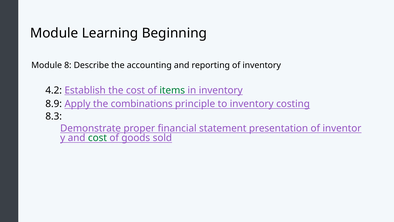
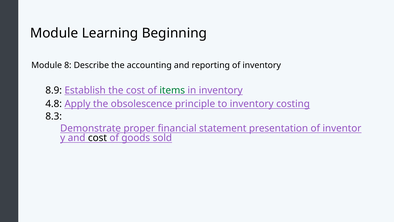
4.2: 4.2 -> 8.9 (54, 90)
8.9: 8.9 -> 4.8 (54, 104)
combinations: combinations -> obsolescence (142, 104)
cost colour: green -> black (97, 138)
